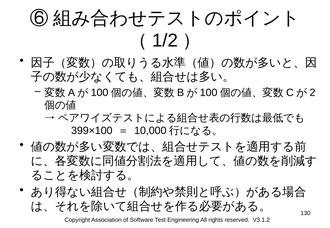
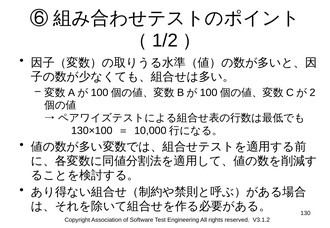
399×100: 399×100 -> 130×100 (92, 131)
